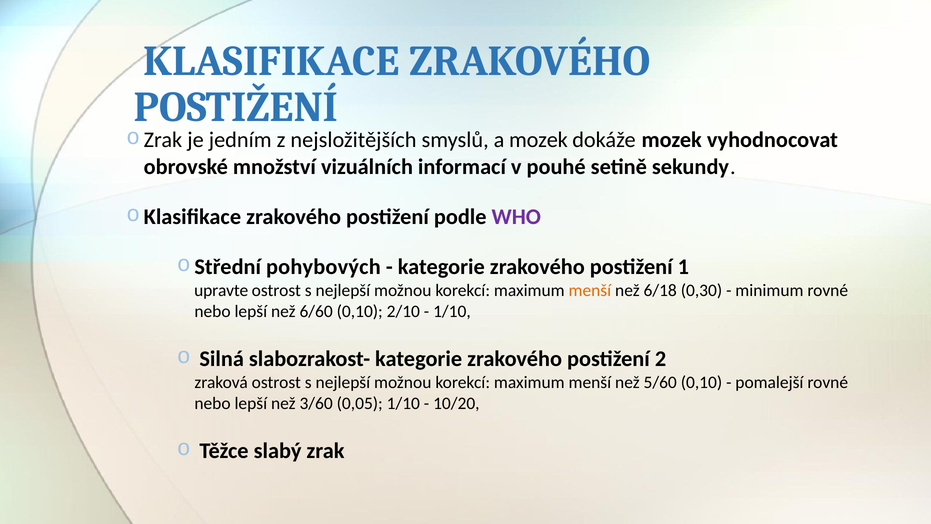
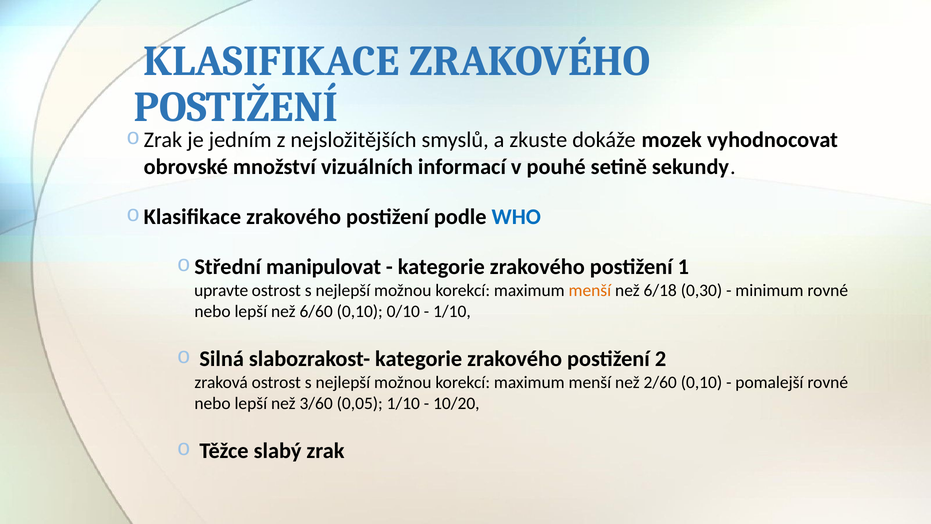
a mozek: mozek -> zkuste (538, 140)
WHO colour: purple -> blue (516, 217)
pohybových: pohybových -> manipulovat (324, 267)
2/10: 2/10 -> 0/10 (403, 311)
5/60: 5/60 -> 2/60 (660, 382)
